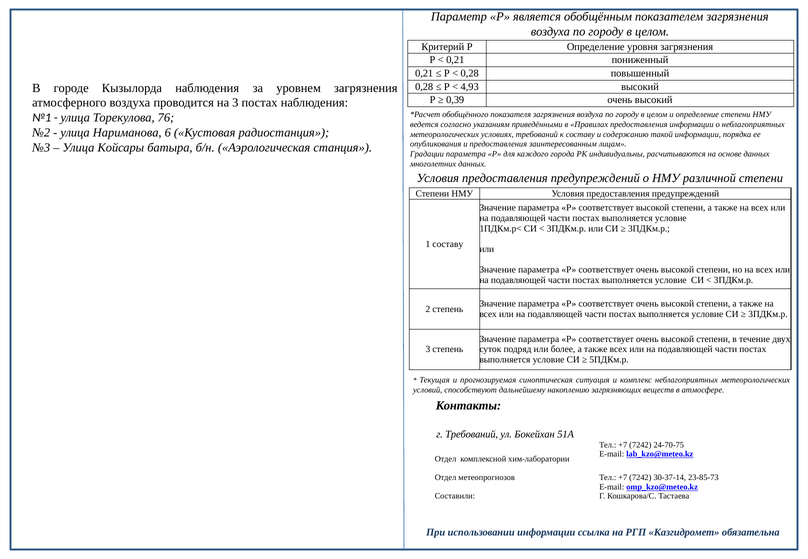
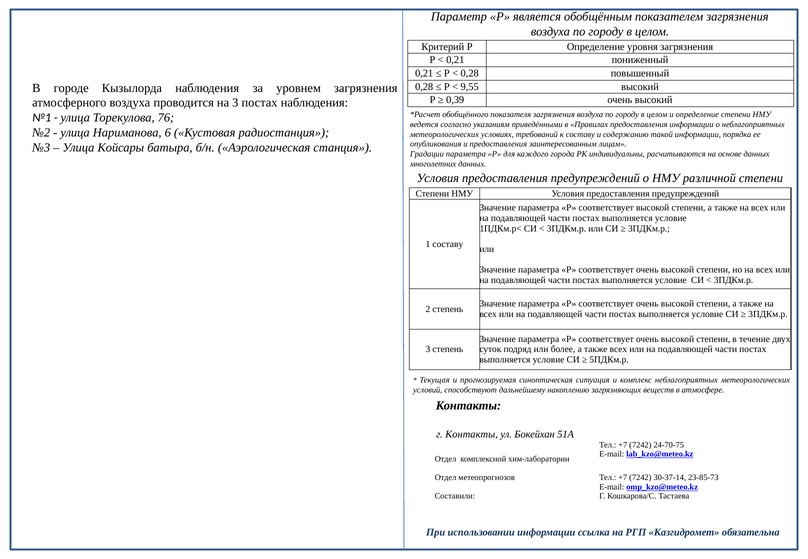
4,93: 4,93 -> 9,55 (470, 87)
г Требований: Требований -> Контакты (472, 434)
